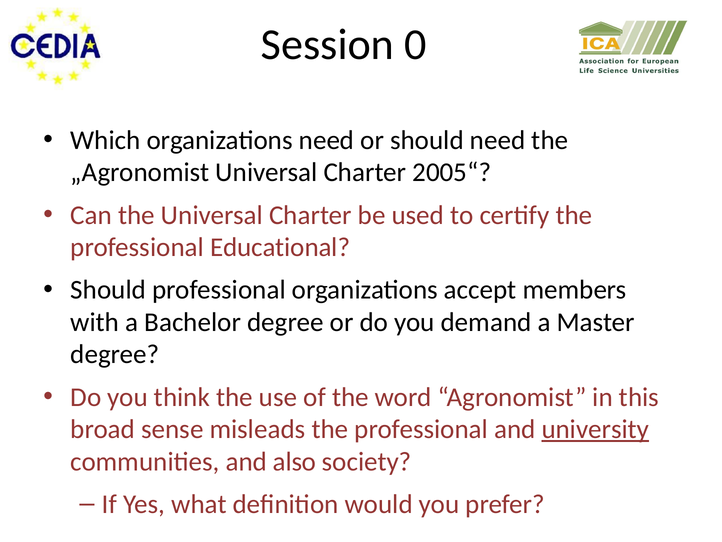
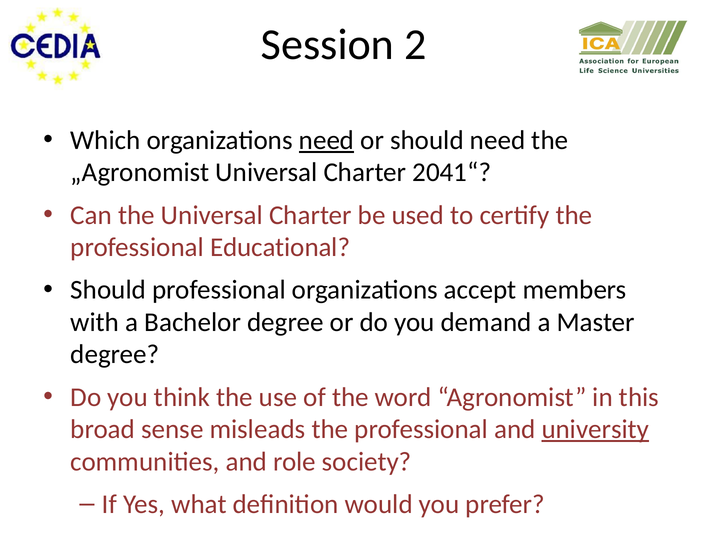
0: 0 -> 2 (415, 44)
need underline: none -> present (327, 140)
2005“: 2005“ -> 2041“ (452, 172)
also: also -> role (295, 461)
